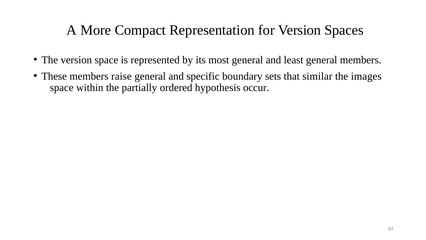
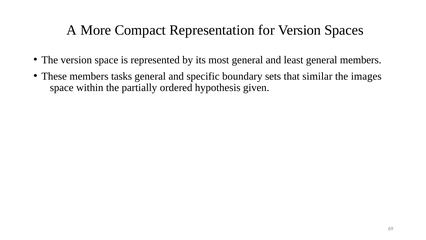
raise: raise -> tasks (122, 76)
occur: occur -> given (256, 88)
